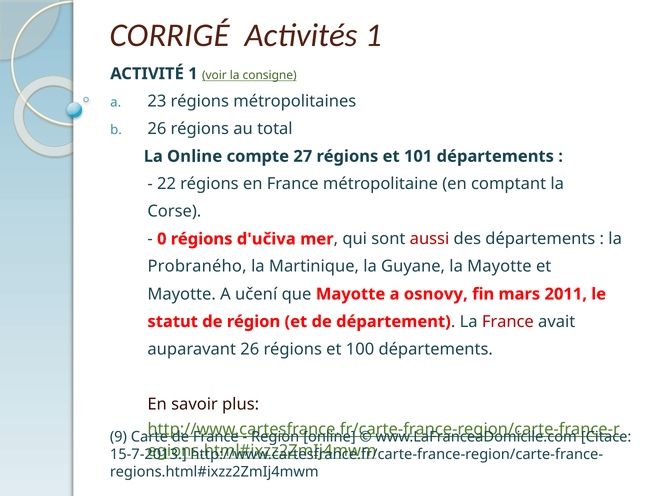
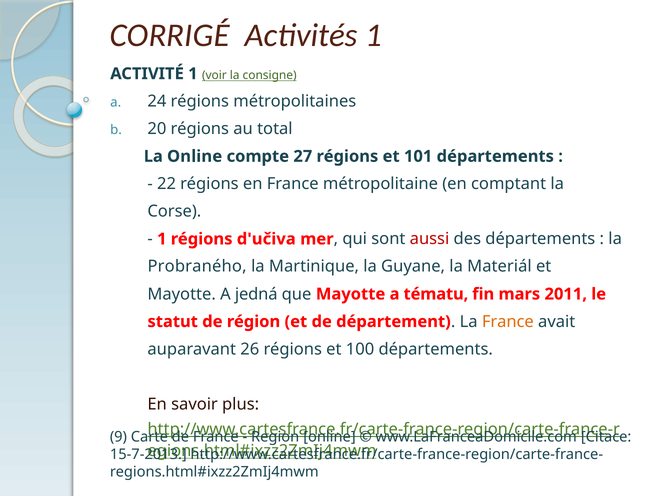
23: 23 -> 24 (157, 101)
26: 26 -> 20 (157, 129)
0: 0 -> 1 (162, 239)
la Mayotte: Mayotte -> Materiál (499, 267)
učení: učení -> jedná (256, 294)
osnovy: osnovy -> tématu (436, 294)
France colour: red -> orange (508, 322)
